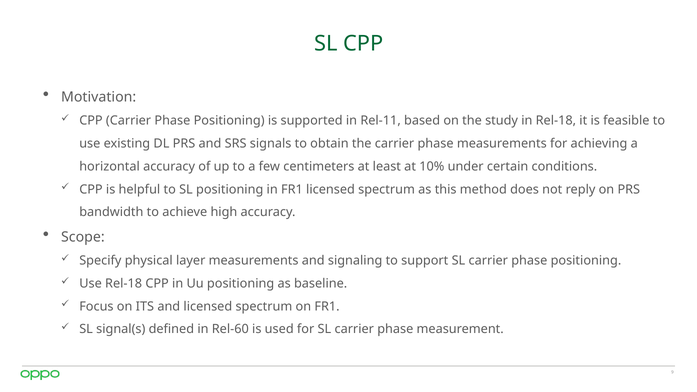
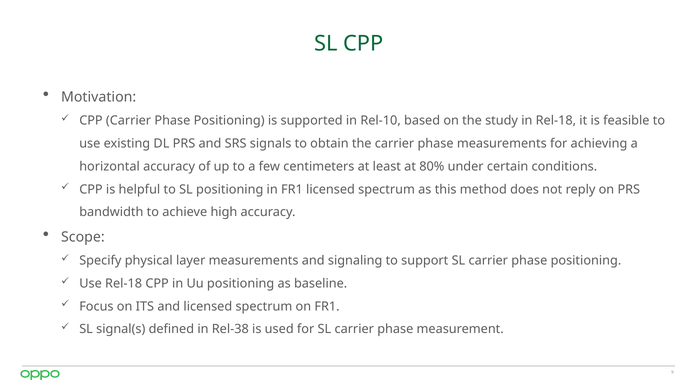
Rel-11: Rel-11 -> Rel-10 (381, 121)
10%: 10% -> 80% (432, 167)
Rel-60: Rel-60 -> Rel-38 (230, 329)
